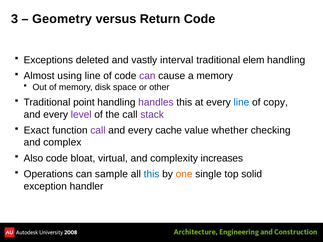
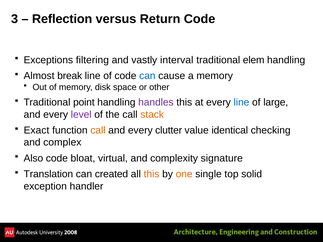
Geometry: Geometry -> Reflection (62, 19)
deleted: deleted -> filtering (92, 60)
using: using -> break (70, 76)
can colour: purple -> blue (147, 76)
copy: copy -> large (276, 102)
stack colour: purple -> orange (152, 115)
call colour: purple -> orange (98, 130)
cache: cache -> clutter (169, 130)
whether: whether -> identical (230, 130)
increases: increases -> signature (222, 158)
Operations: Operations -> Translation (48, 174)
sample: sample -> created (111, 174)
this colour: blue -> orange (152, 174)
